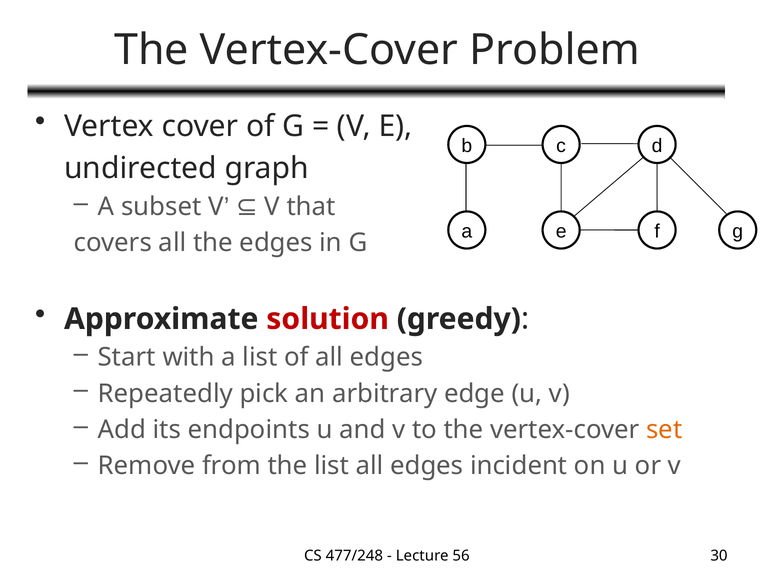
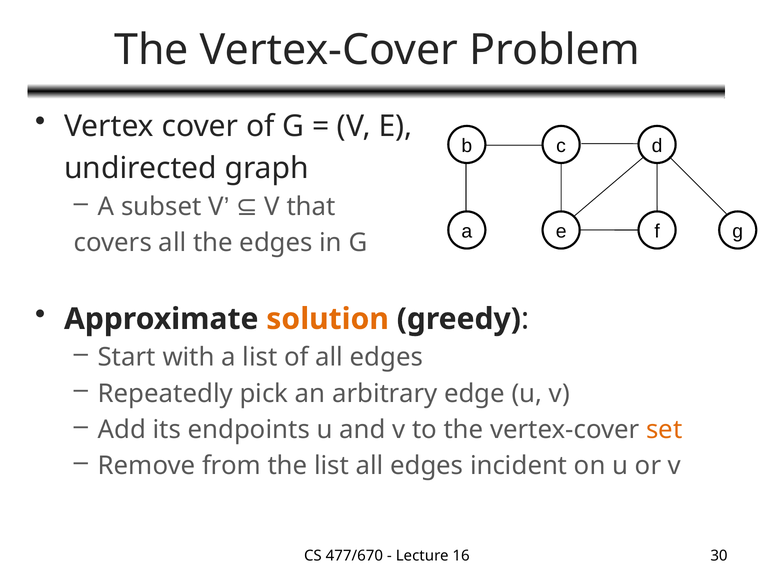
solution colour: red -> orange (328, 319)
477/248: 477/248 -> 477/670 (354, 555)
56: 56 -> 16 (461, 555)
